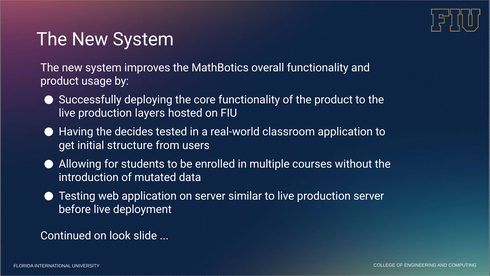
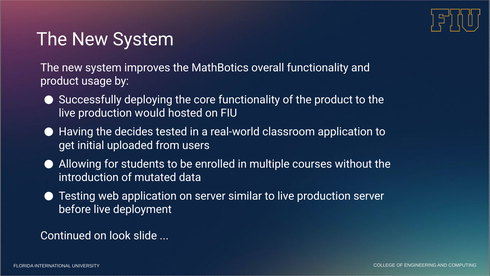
layers: layers -> would (150, 113)
structure: structure -> uploaded (130, 145)
